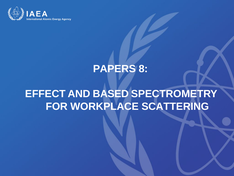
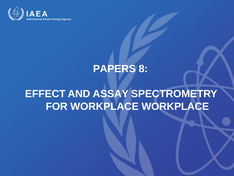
BASED: BASED -> ASSAY (111, 94)
WORKPLACE SCATTERING: SCATTERING -> WORKPLACE (175, 106)
